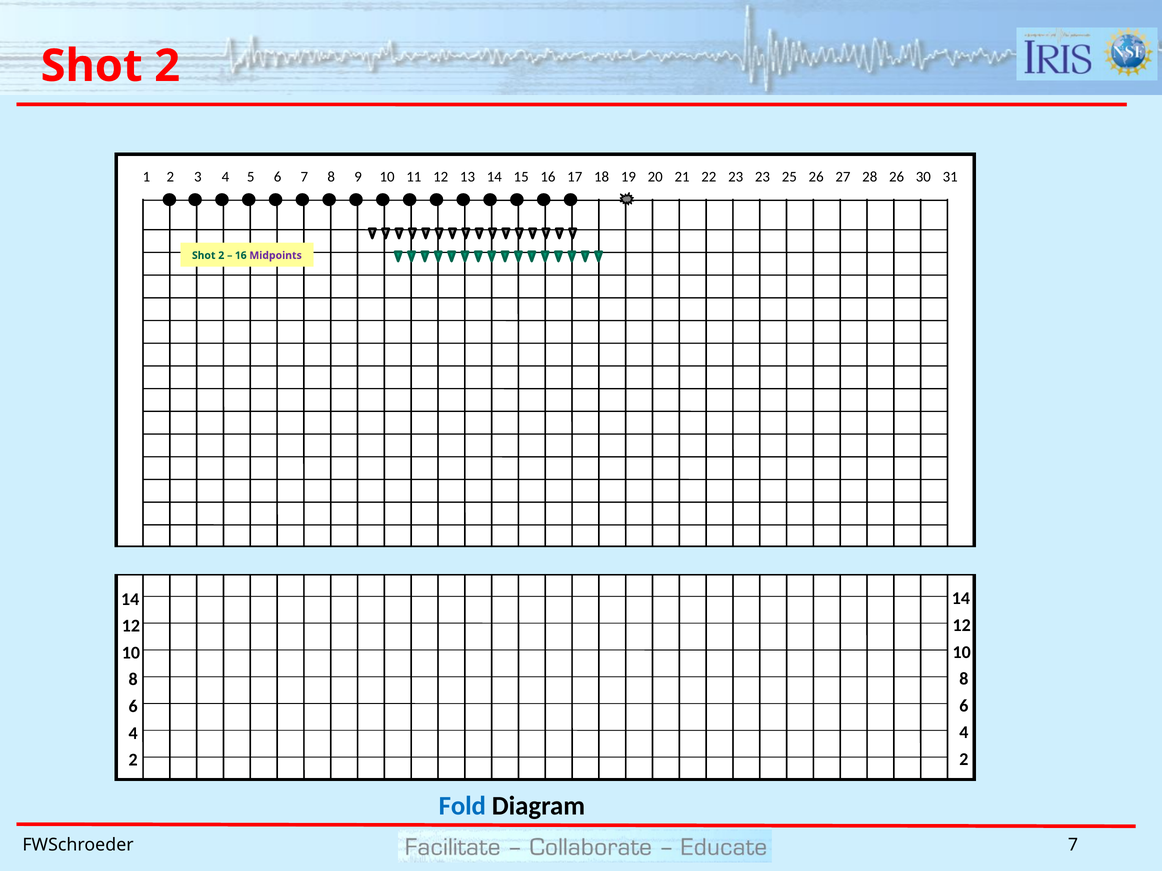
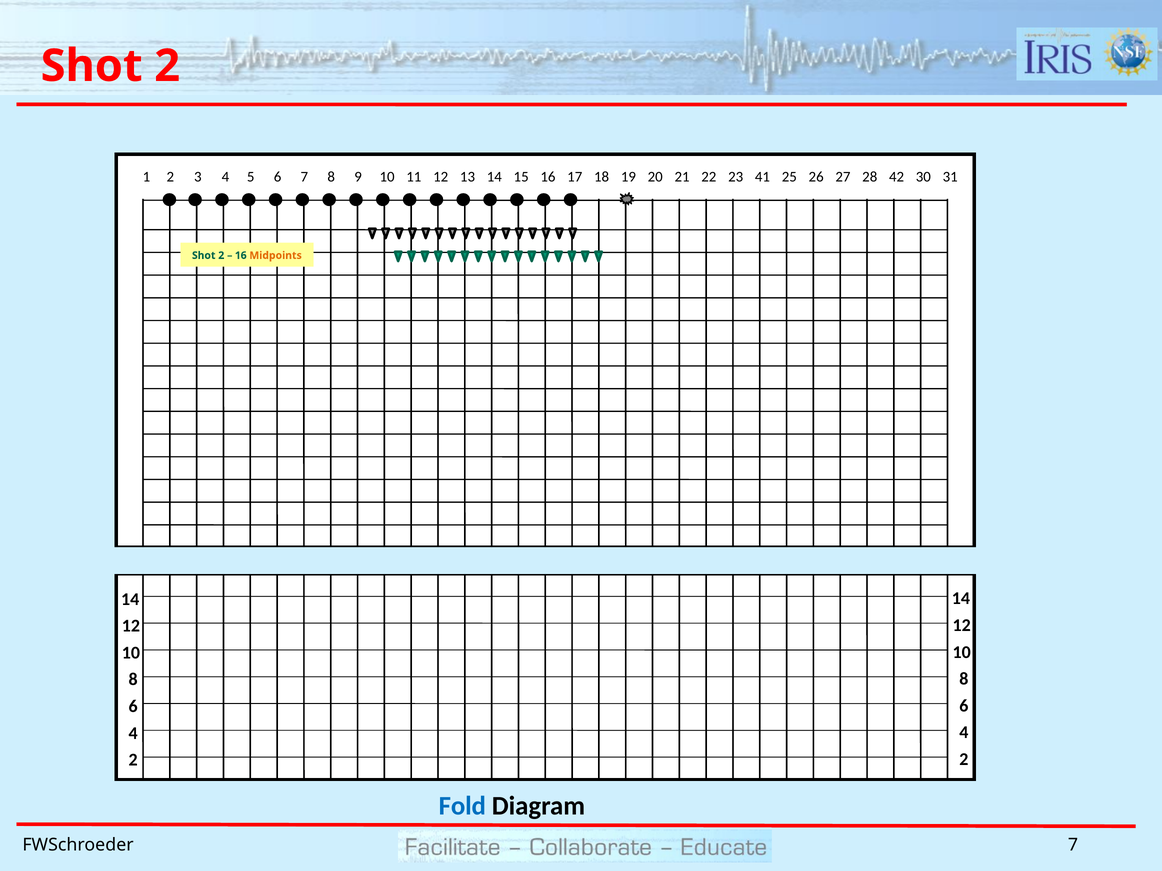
23 23: 23 -> 41 (762, 177)
28 26: 26 -> 42 (897, 177)
Midpoints colour: purple -> orange (276, 256)
